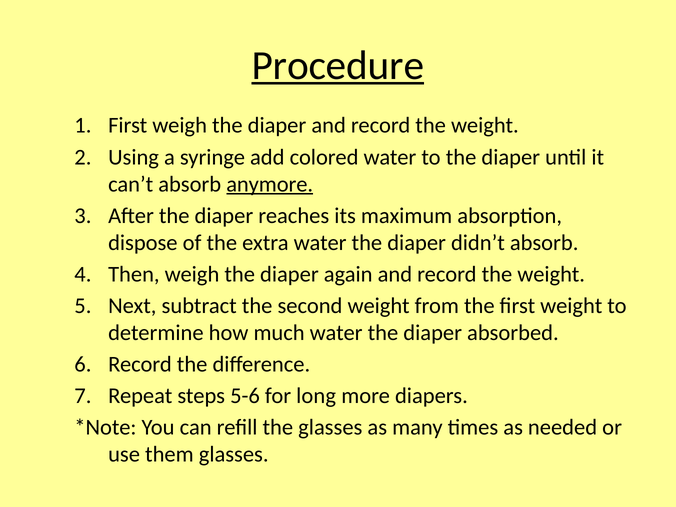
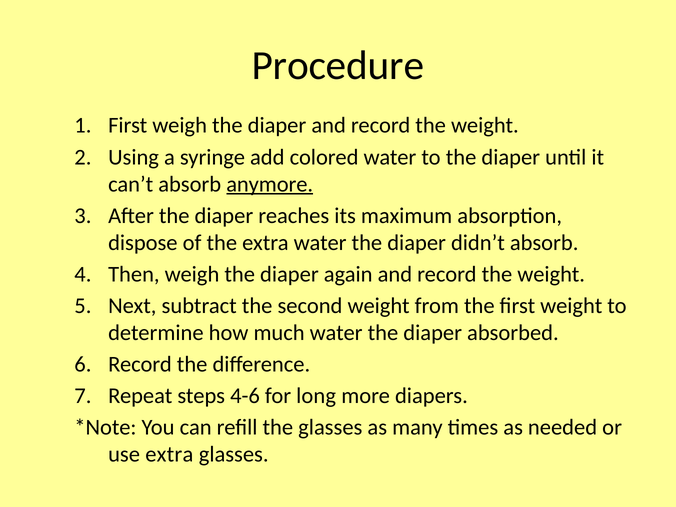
Procedure underline: present -> none (338, 65)
5-6: 5-6 -> 4-6 (245, 396)
use them: them -> extra (169, 454)
